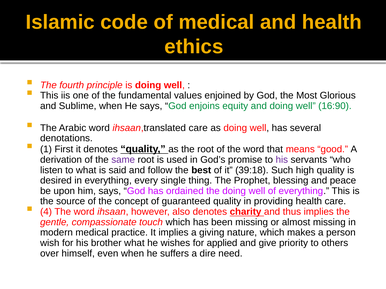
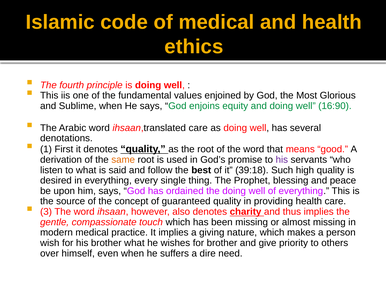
same colour: purple -> orange (123, 160)
4: 4 -> 3 (46, 212)
for applied: applied -> brother (222, 243)
